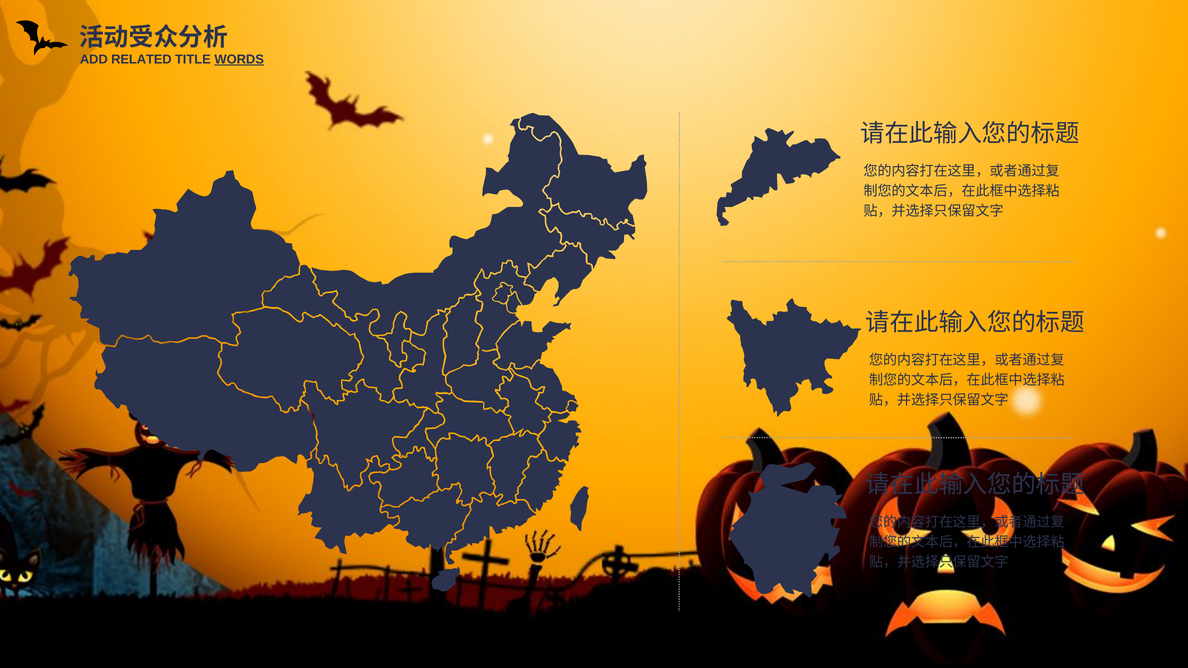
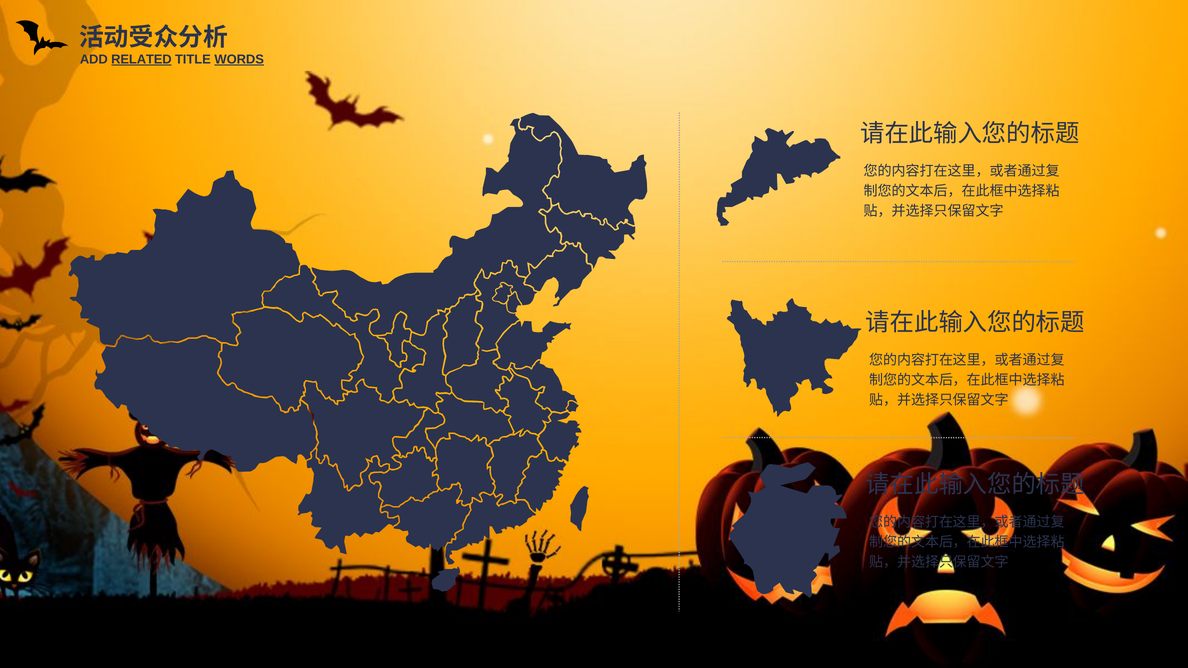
RELATED underline: none -> present (141, 59)
